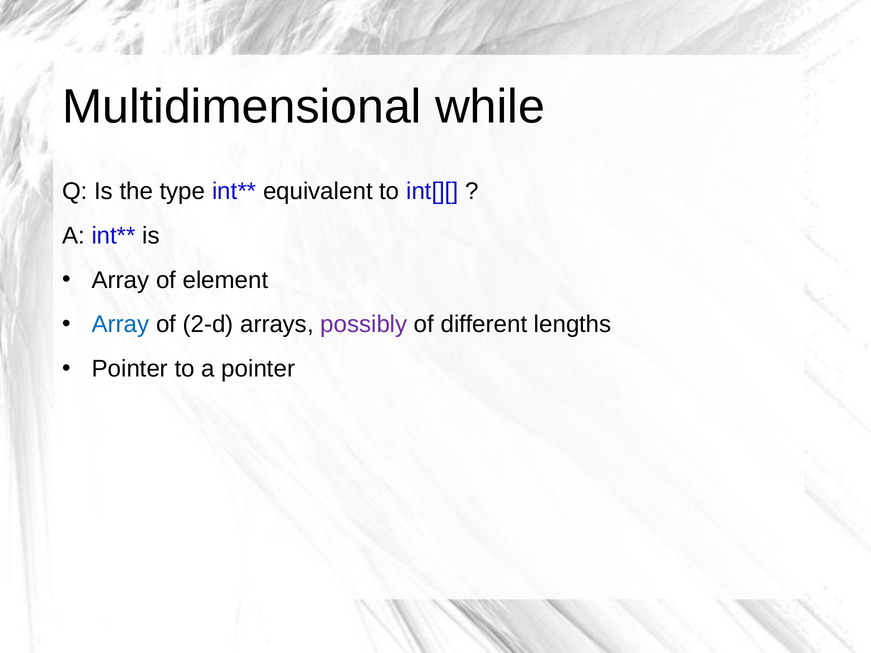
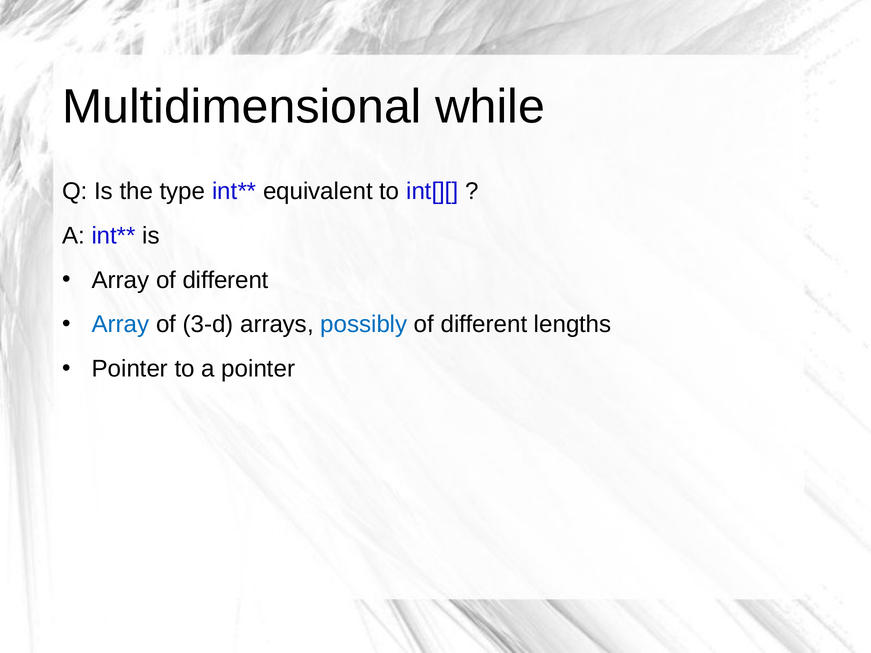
Array of element: element -> different (226, 280)
2-d: 2-d -> 3-d (208, 325)
possibly colour: purple -> blue (364, 325)
